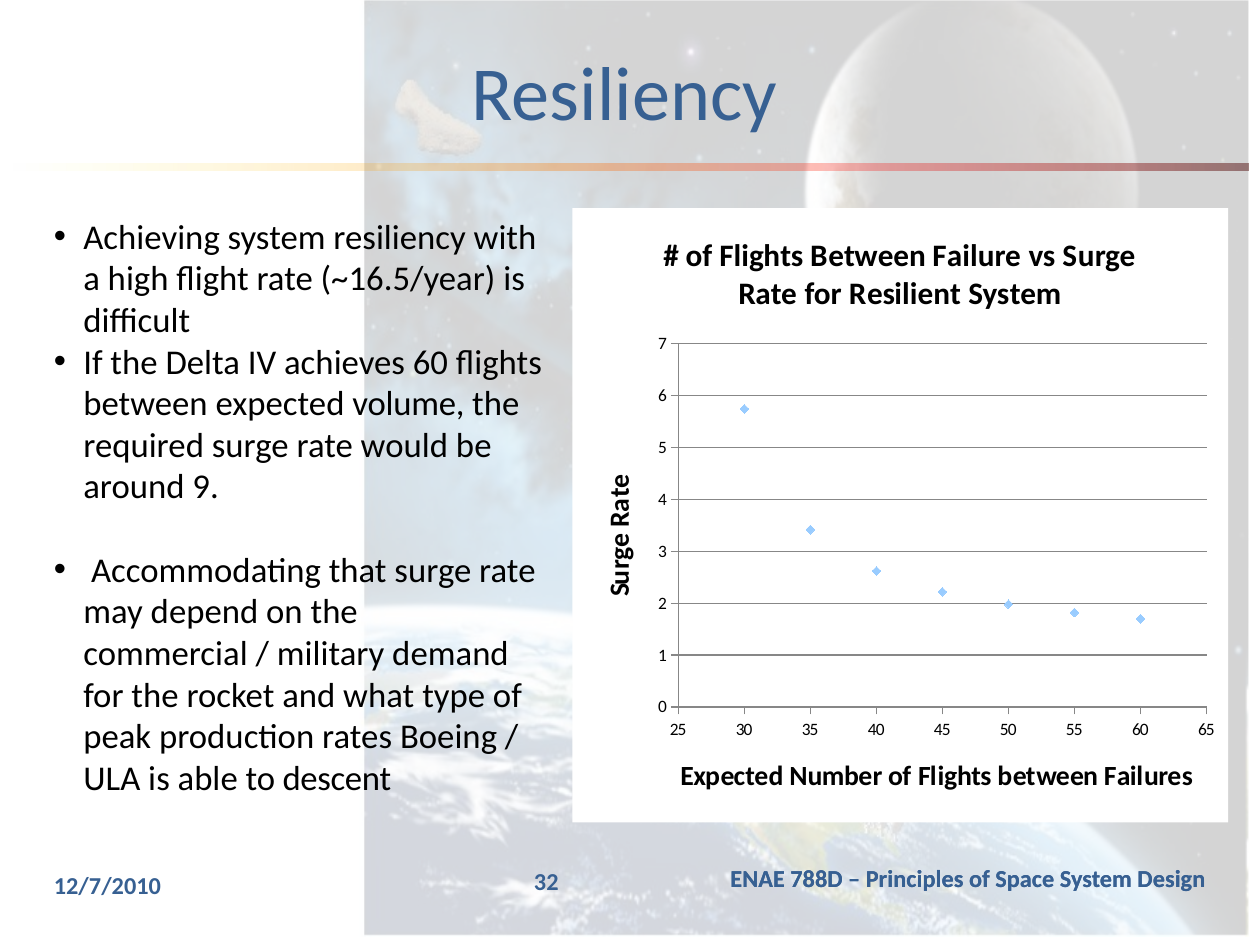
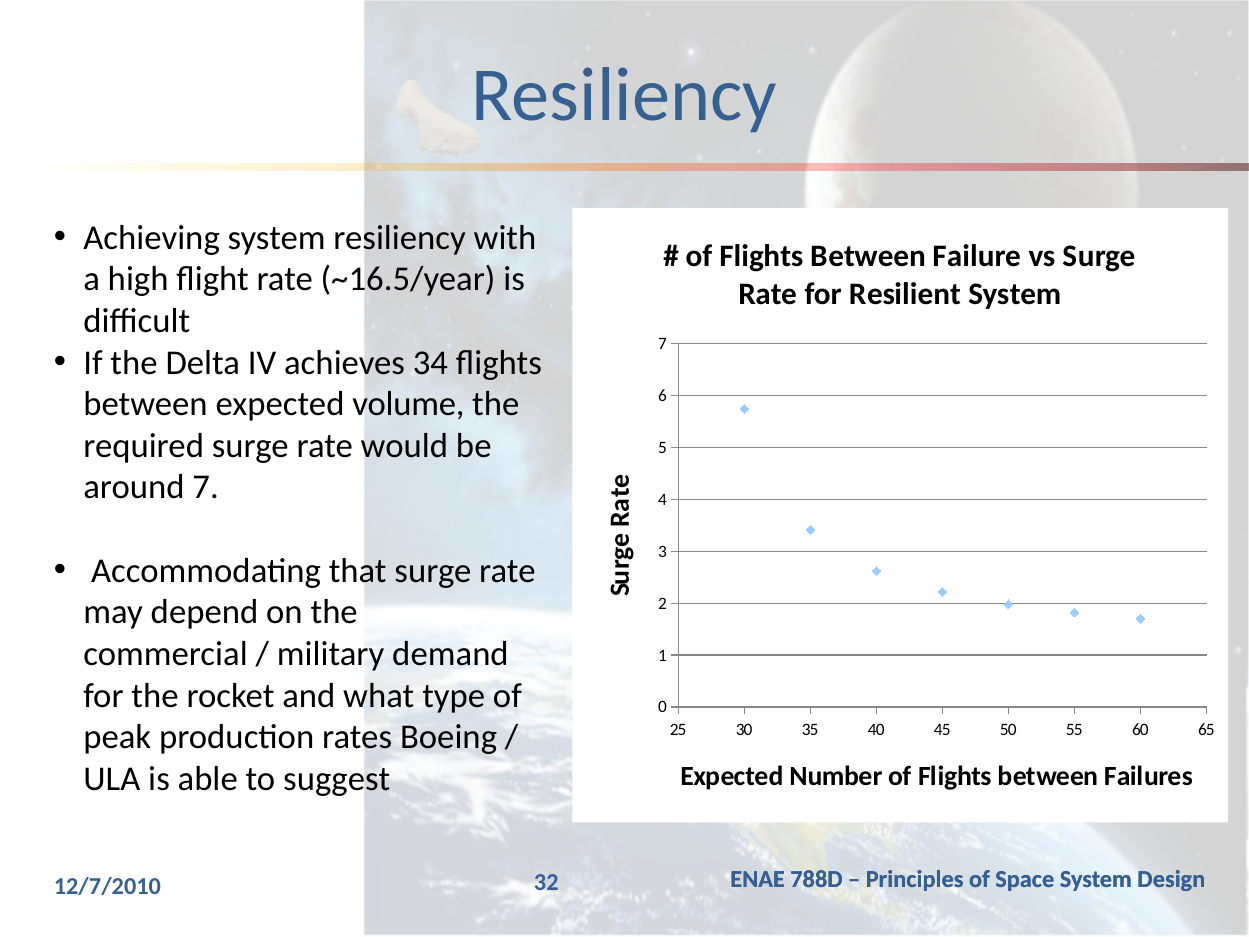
achieves 60: 60 -> 34 (430, 362)
around 9: 9 -> 7 (206, 487)
descent: descent -> suggest (337, 779)
